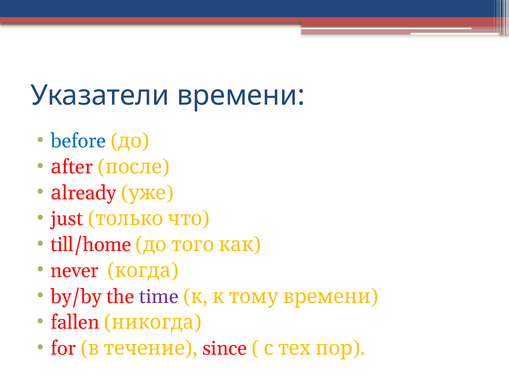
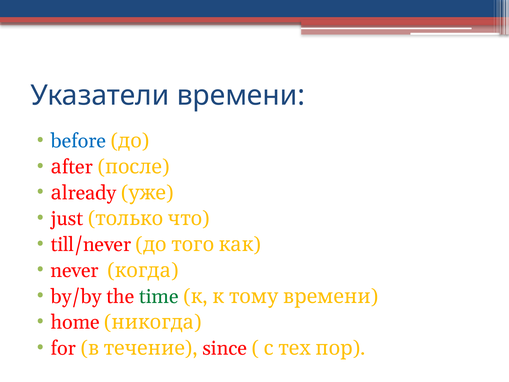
till/home: till/home -> till/never (91, 245)
time colour: purple -> green (159, 296)
fallen: fallen -> home (75, 322)
